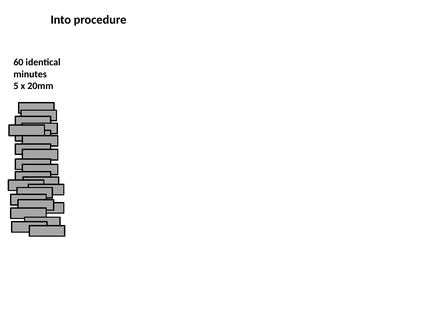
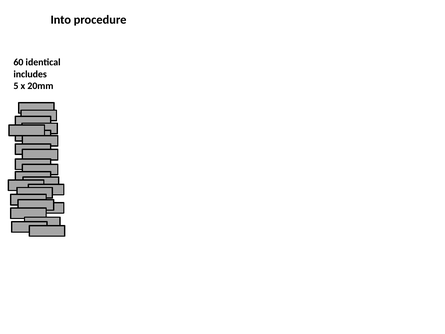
minutes: minutes -> includes (30, 74)
